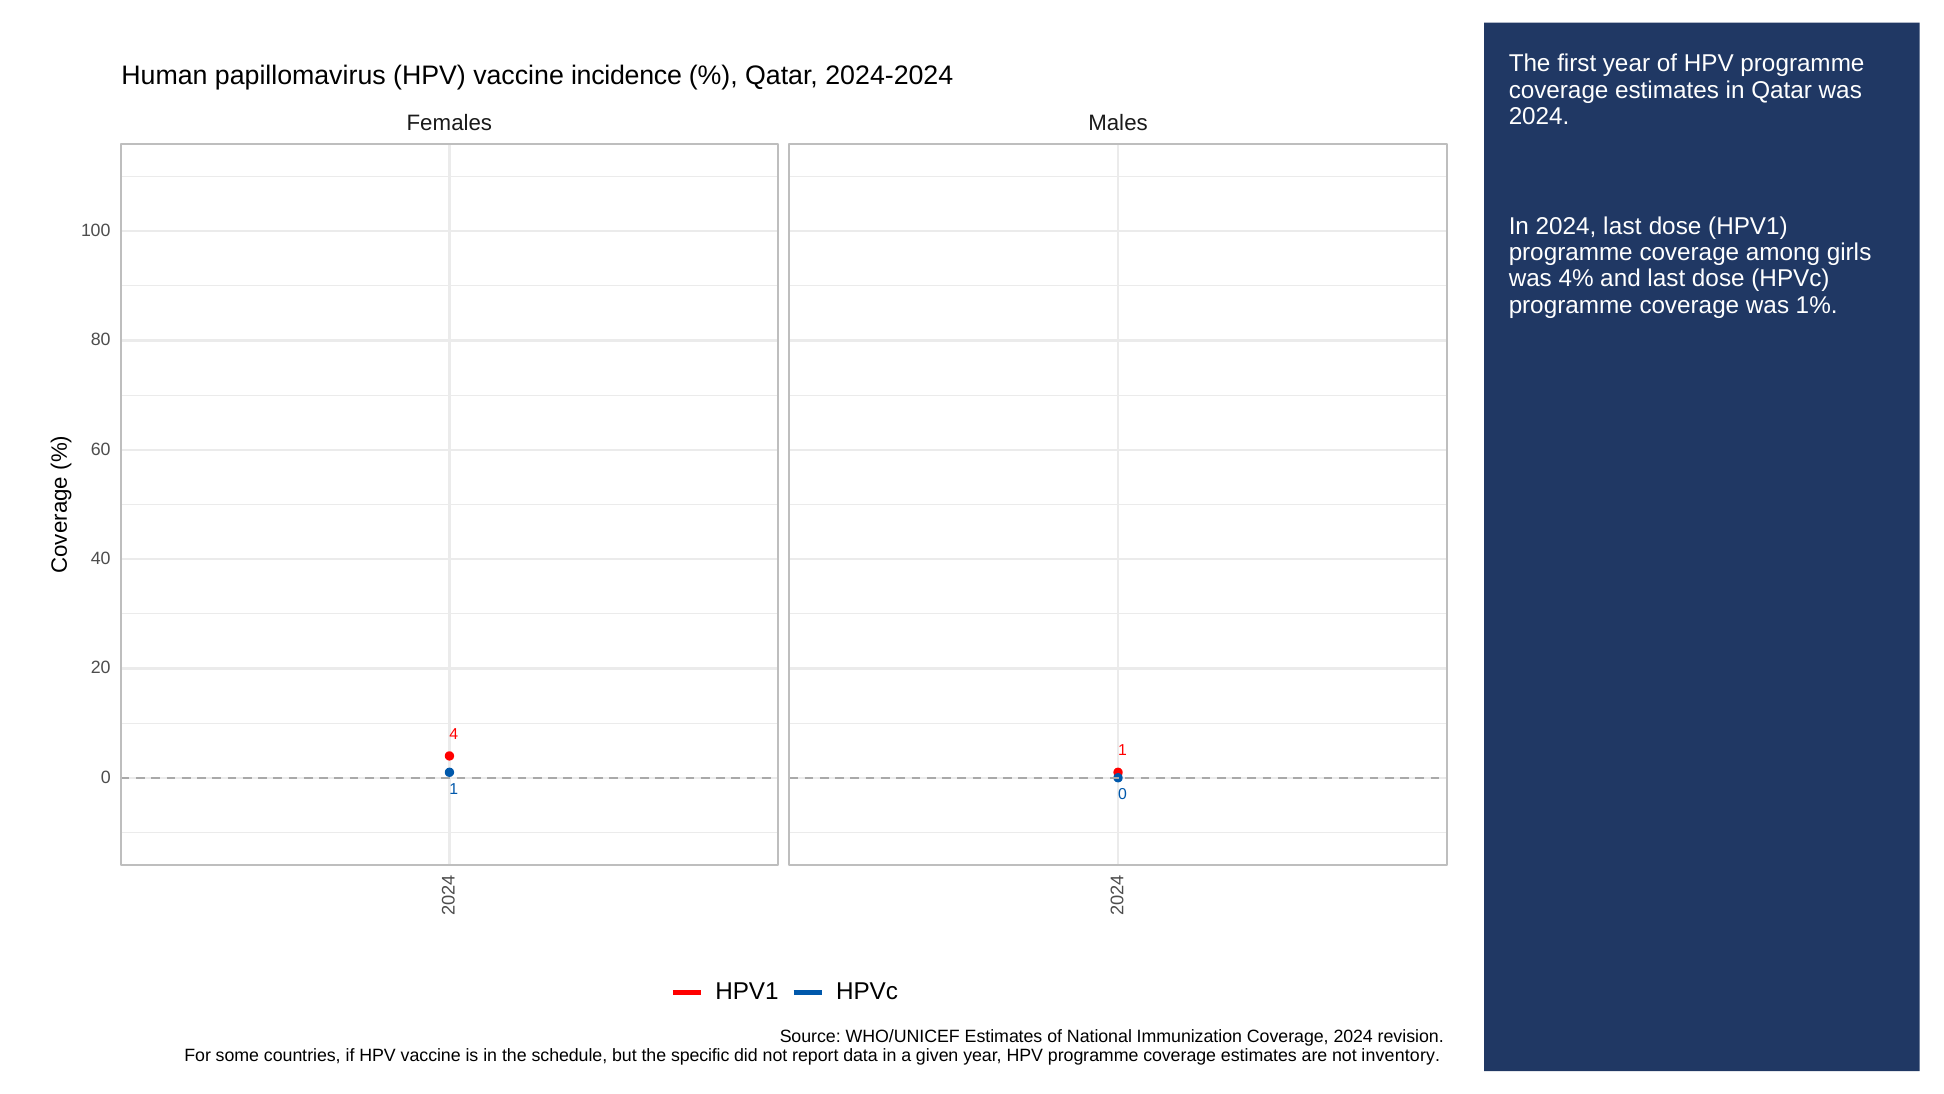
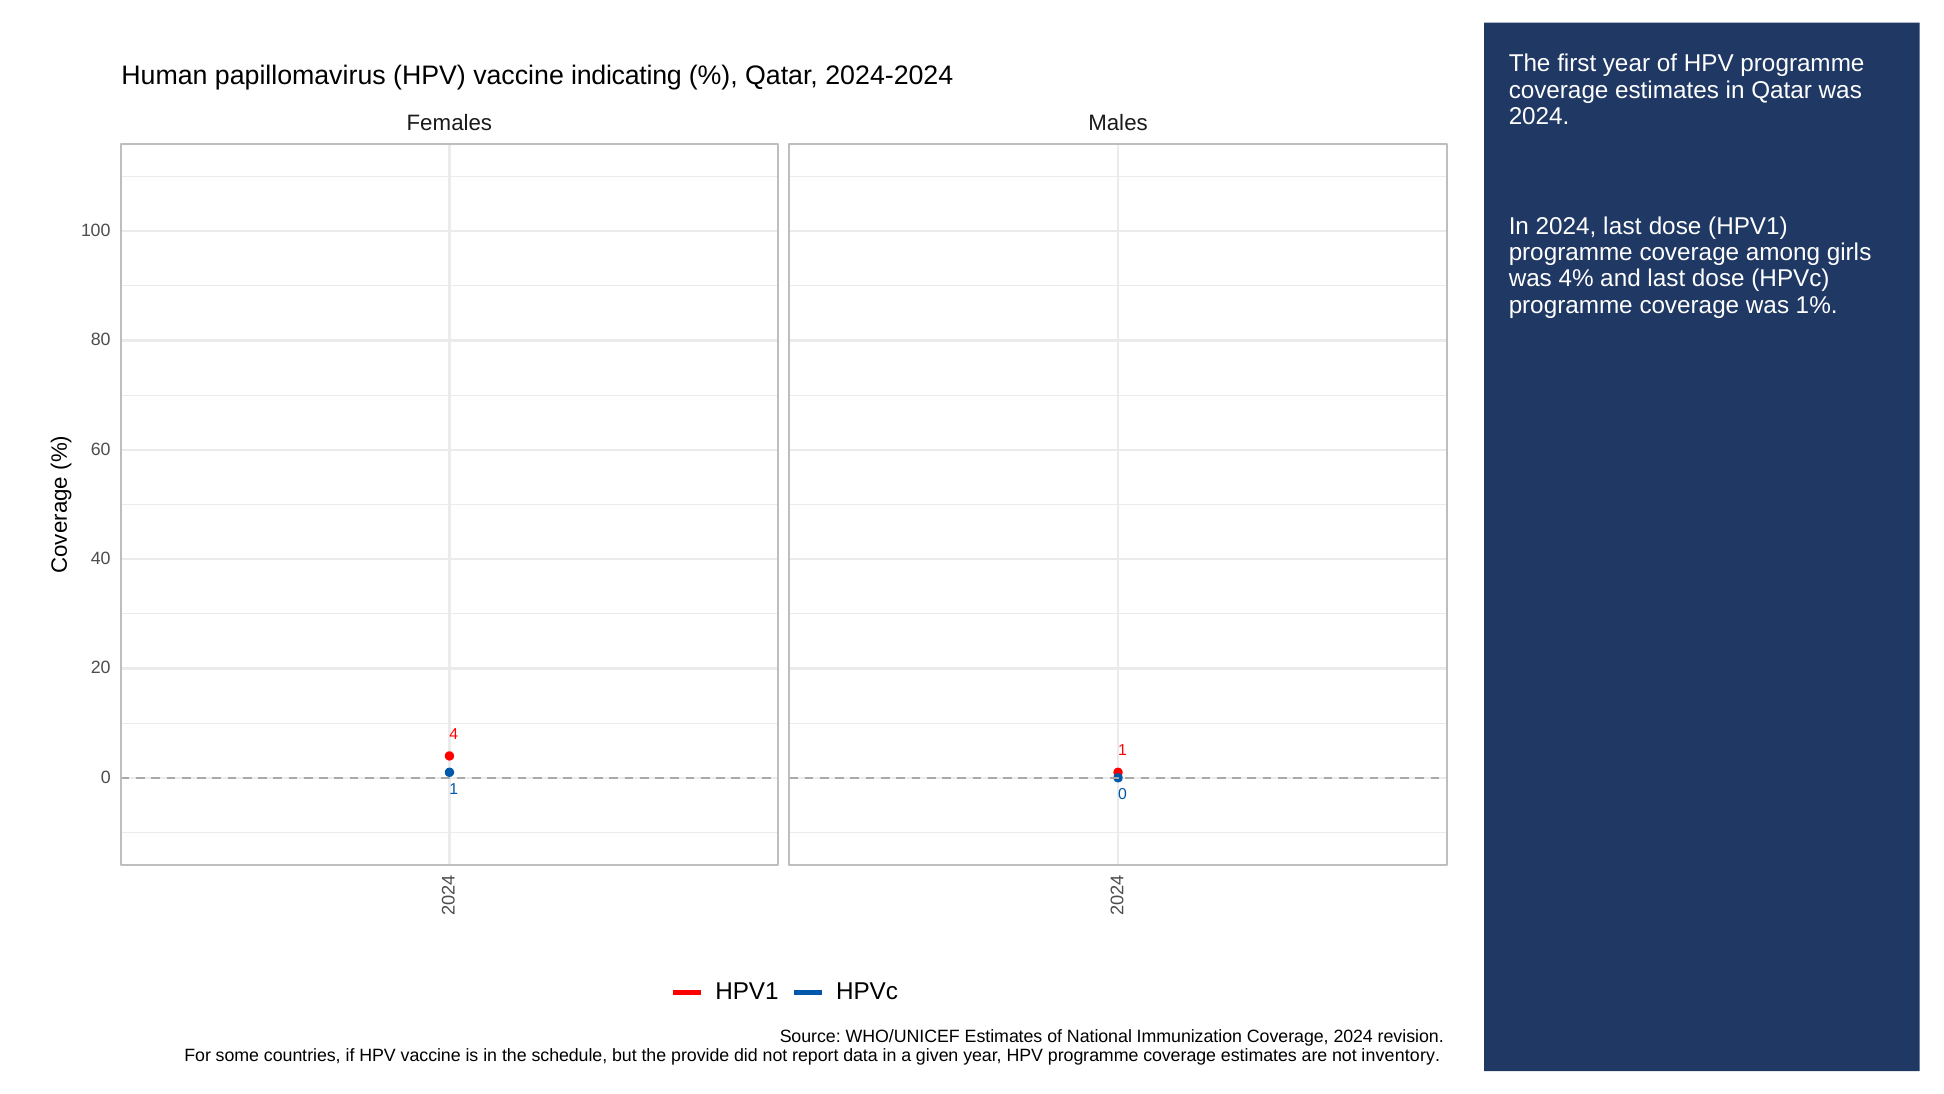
incidence: incidence -> indicating (626, 75)
specific: specific -> provide (700, 1055)
